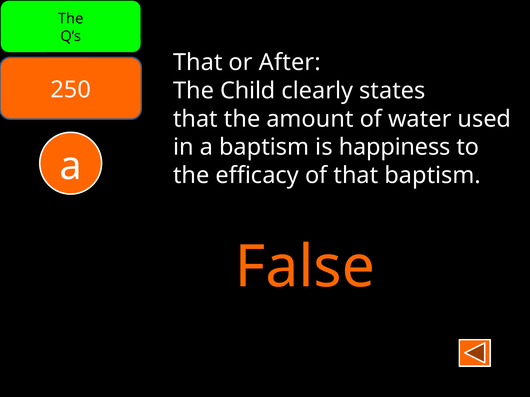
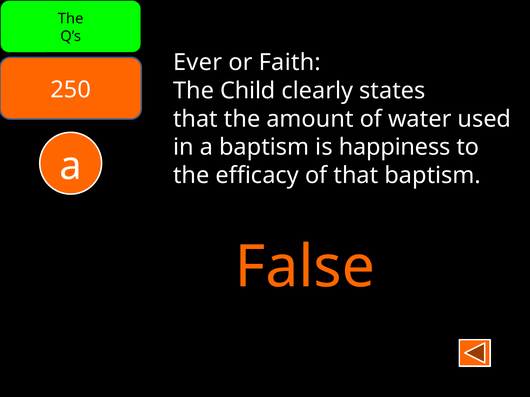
That: That -> Ever (198, 63)
After: After -> Faith (290, 63)
